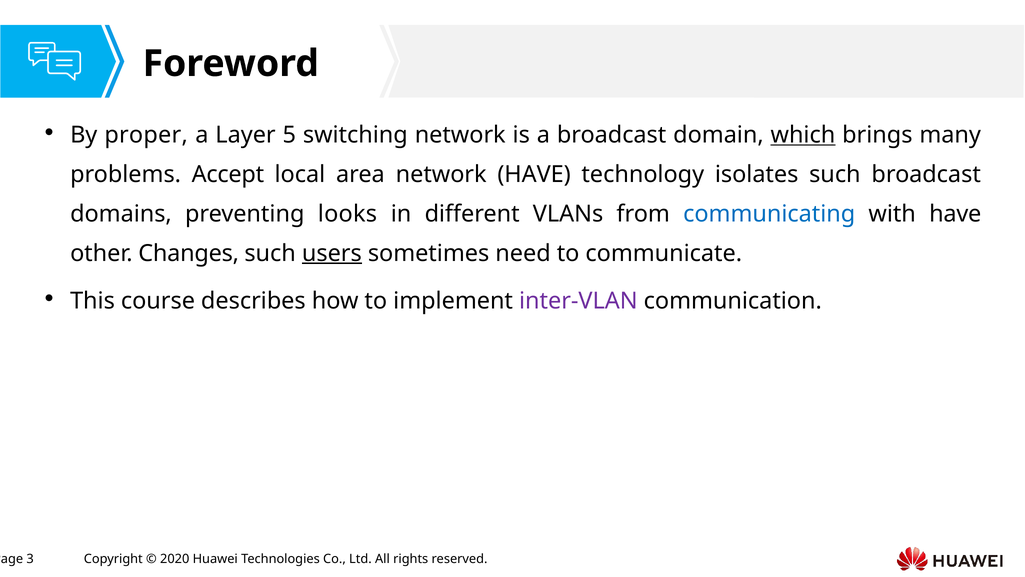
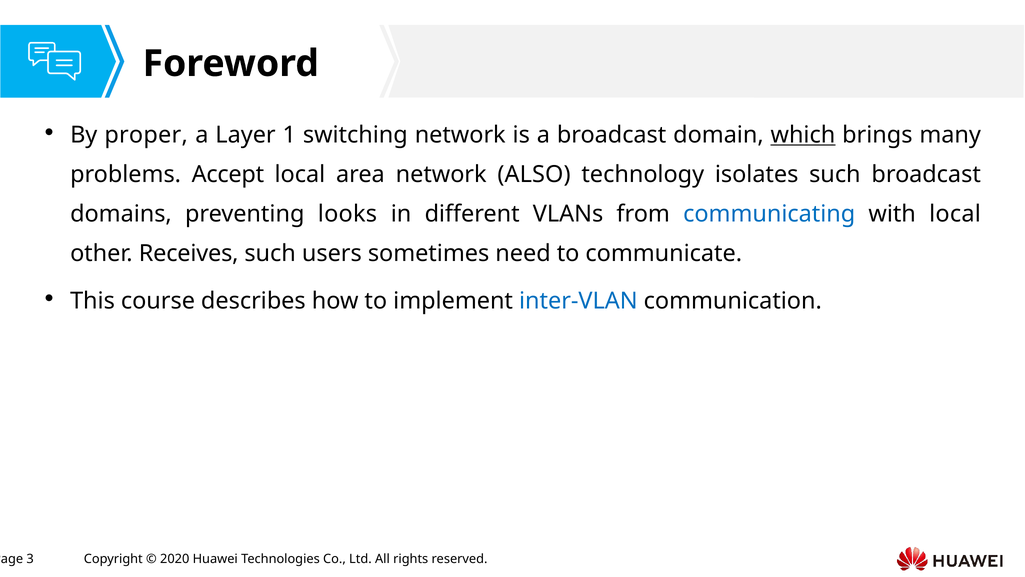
5: 5 -> 1 (289, 135)
network HAVE: HAVE -> ALSO (534, 174)
with have: have -> local (955, 214)
Changes: Changes -> Receives (189, 253)
users underline: present -> none (332, 253)
inter-VLAN colour: purple -> blue (578, 301)
